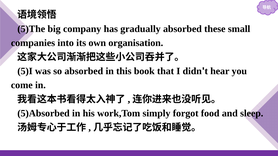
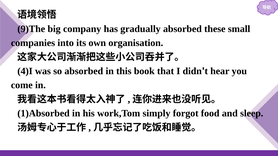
5)The: 5)The -> 9)The (31, 29)
5)I: 5)I -> 4)I (25, 71)
5)Absorbed: 5)Absorbed -> 1)Absorbed (44, 114)
